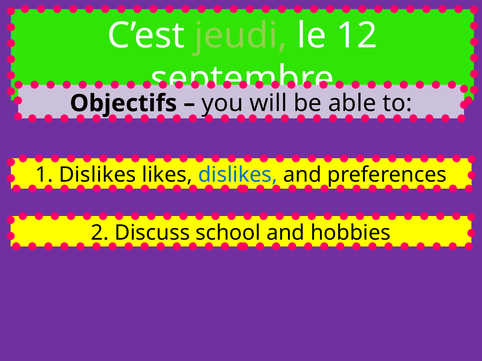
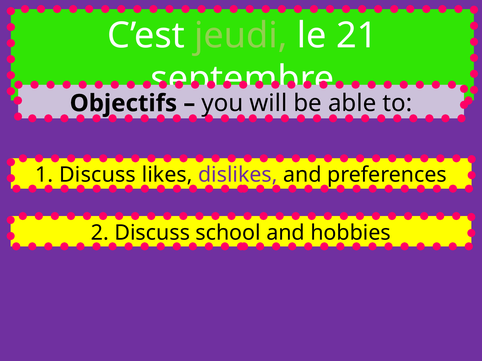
12: 12 -> 21 (357, 36)
1 Dislikes: Dislikes -> Discuss (97, 175)
dislikes colour: blue -> purple (238, 175)
